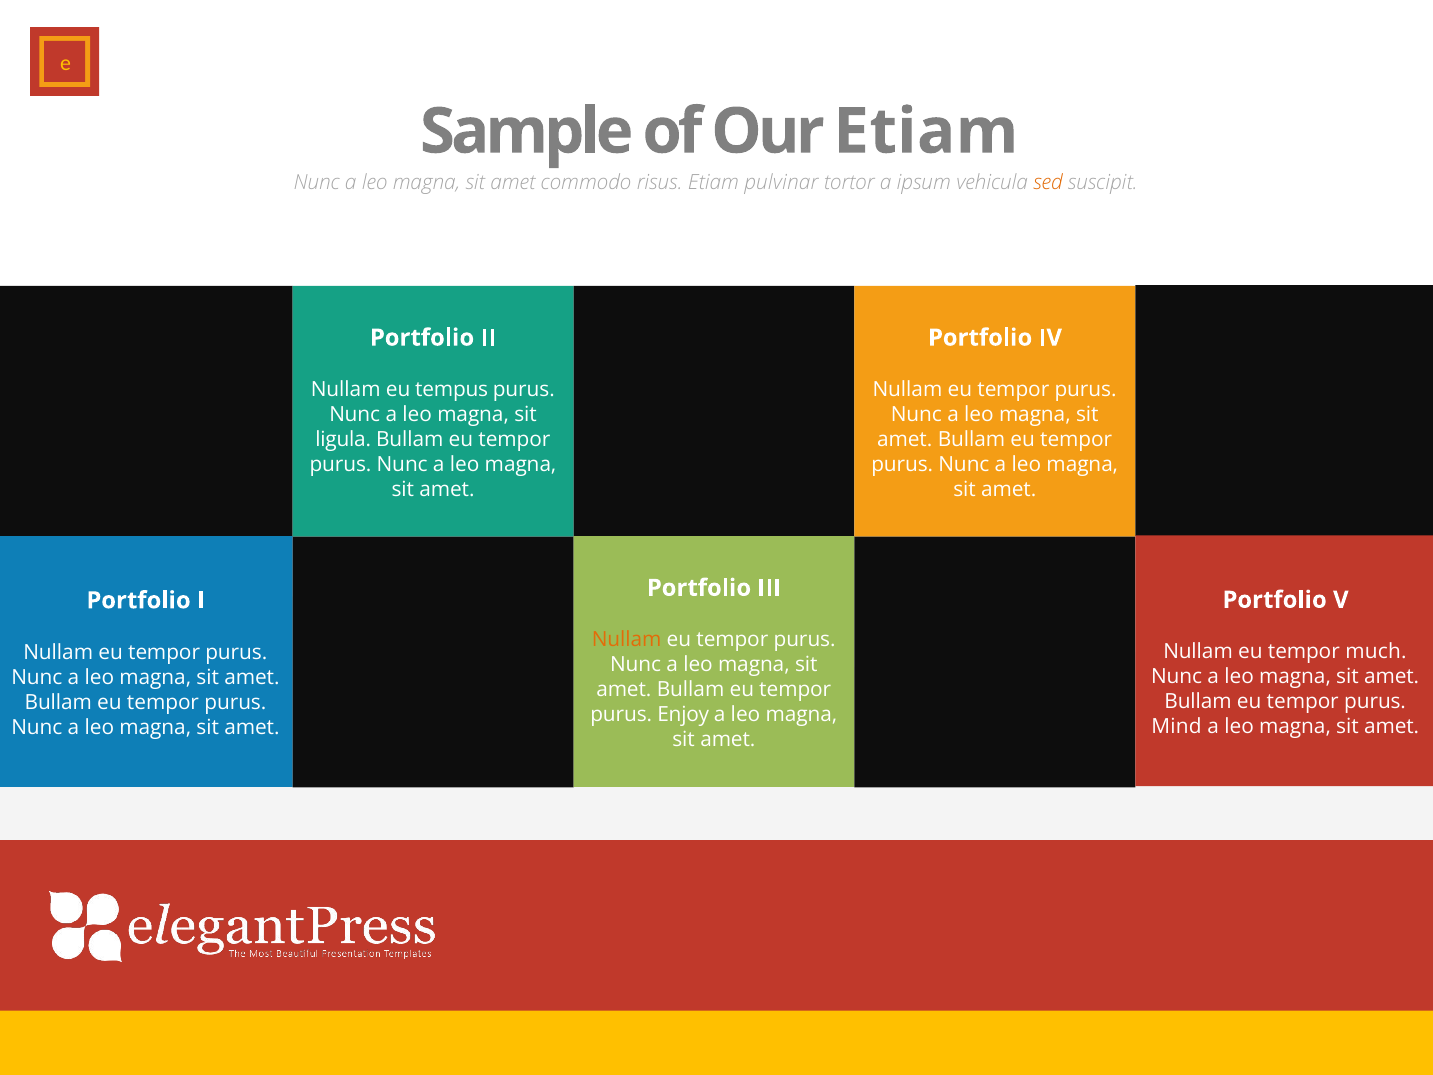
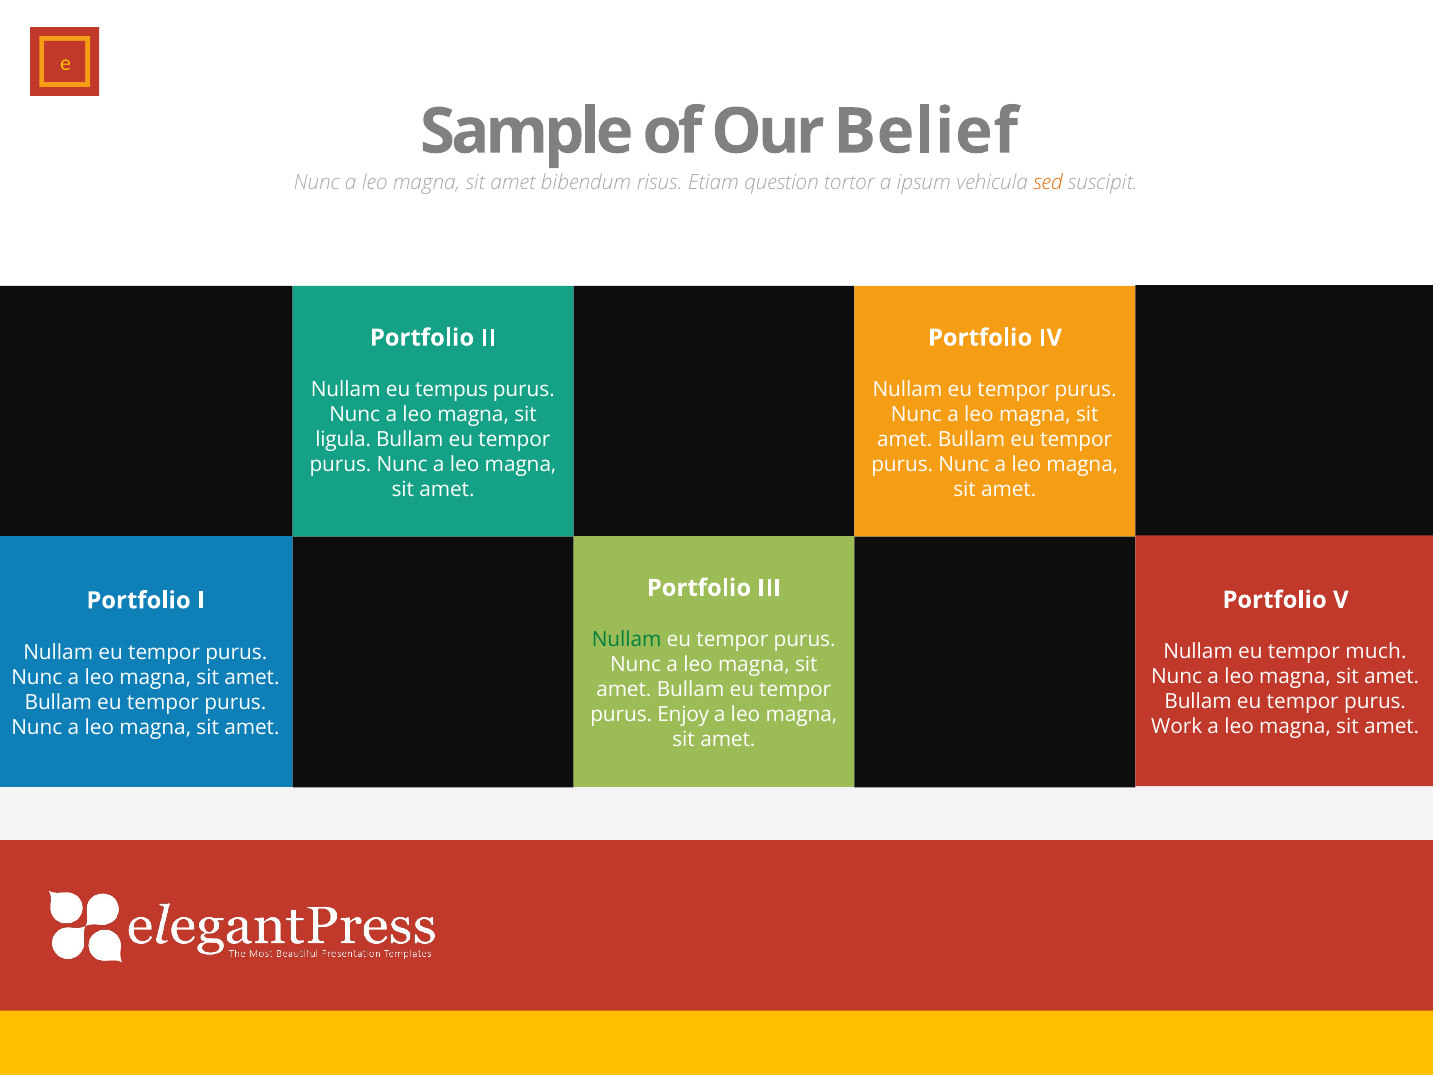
Our Etiam: Etiam -> Belief (926, 132)
commodo: commodo -> bibendum (586, 182)
pulvinar: pulvinar -> question (781, 182)
Nullam colour: orange -> green (627, 639)
Mind: Mind -> Work (1177, 727)
